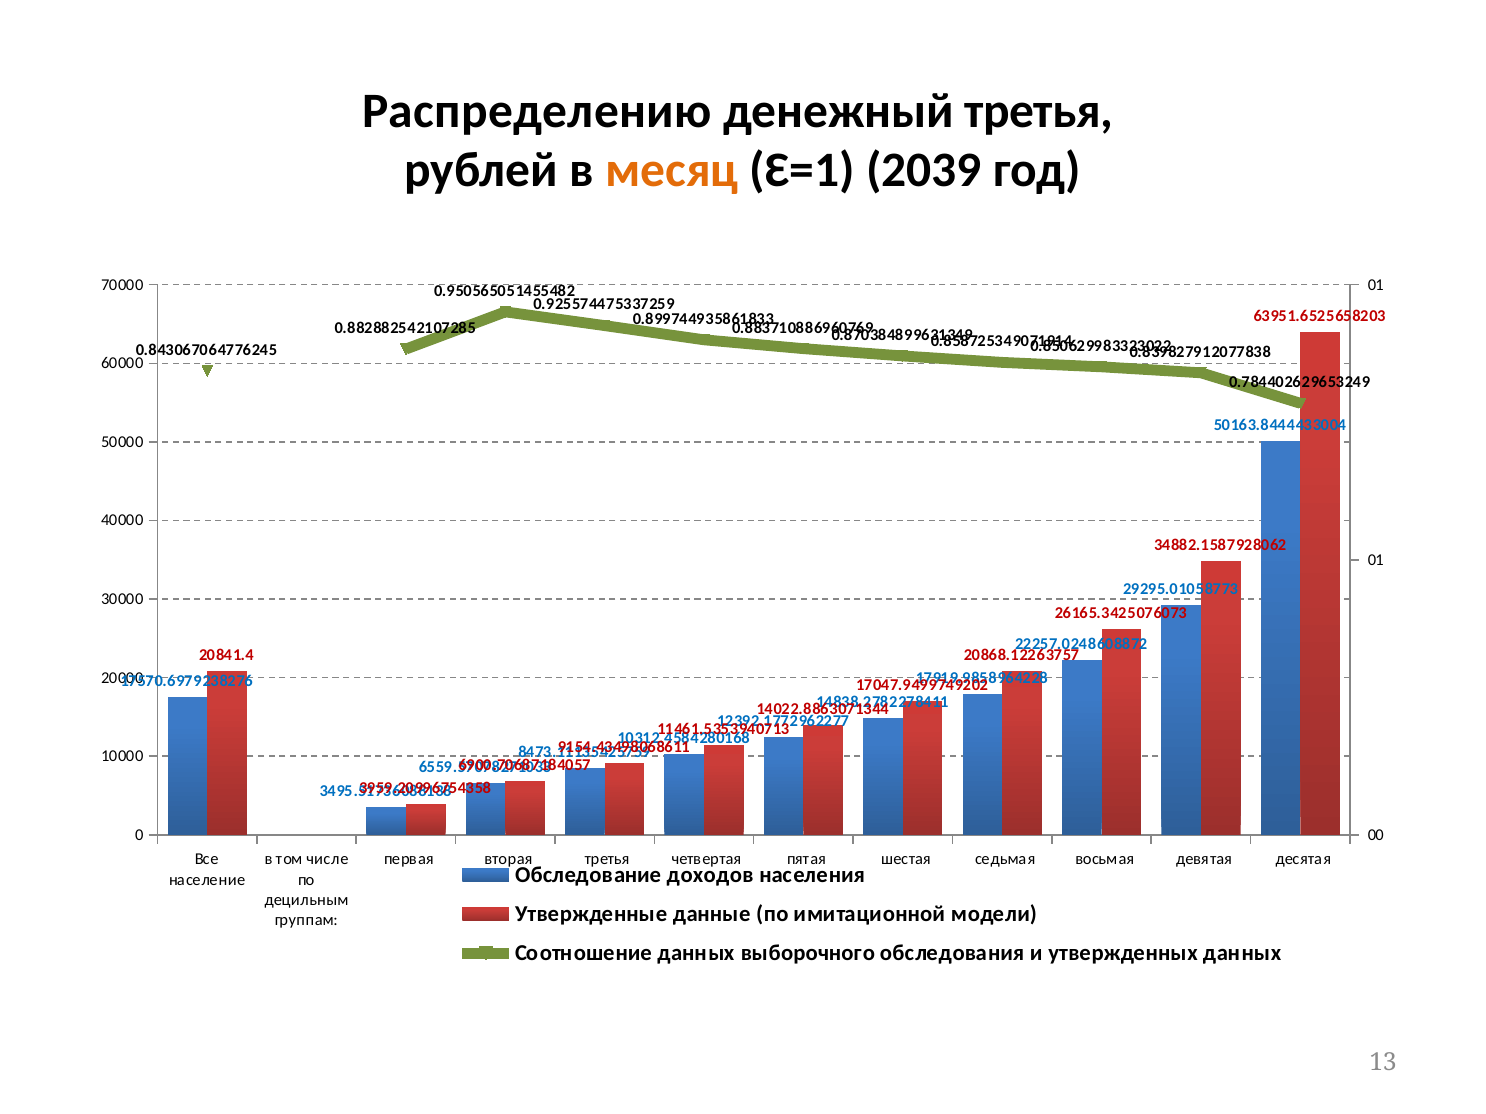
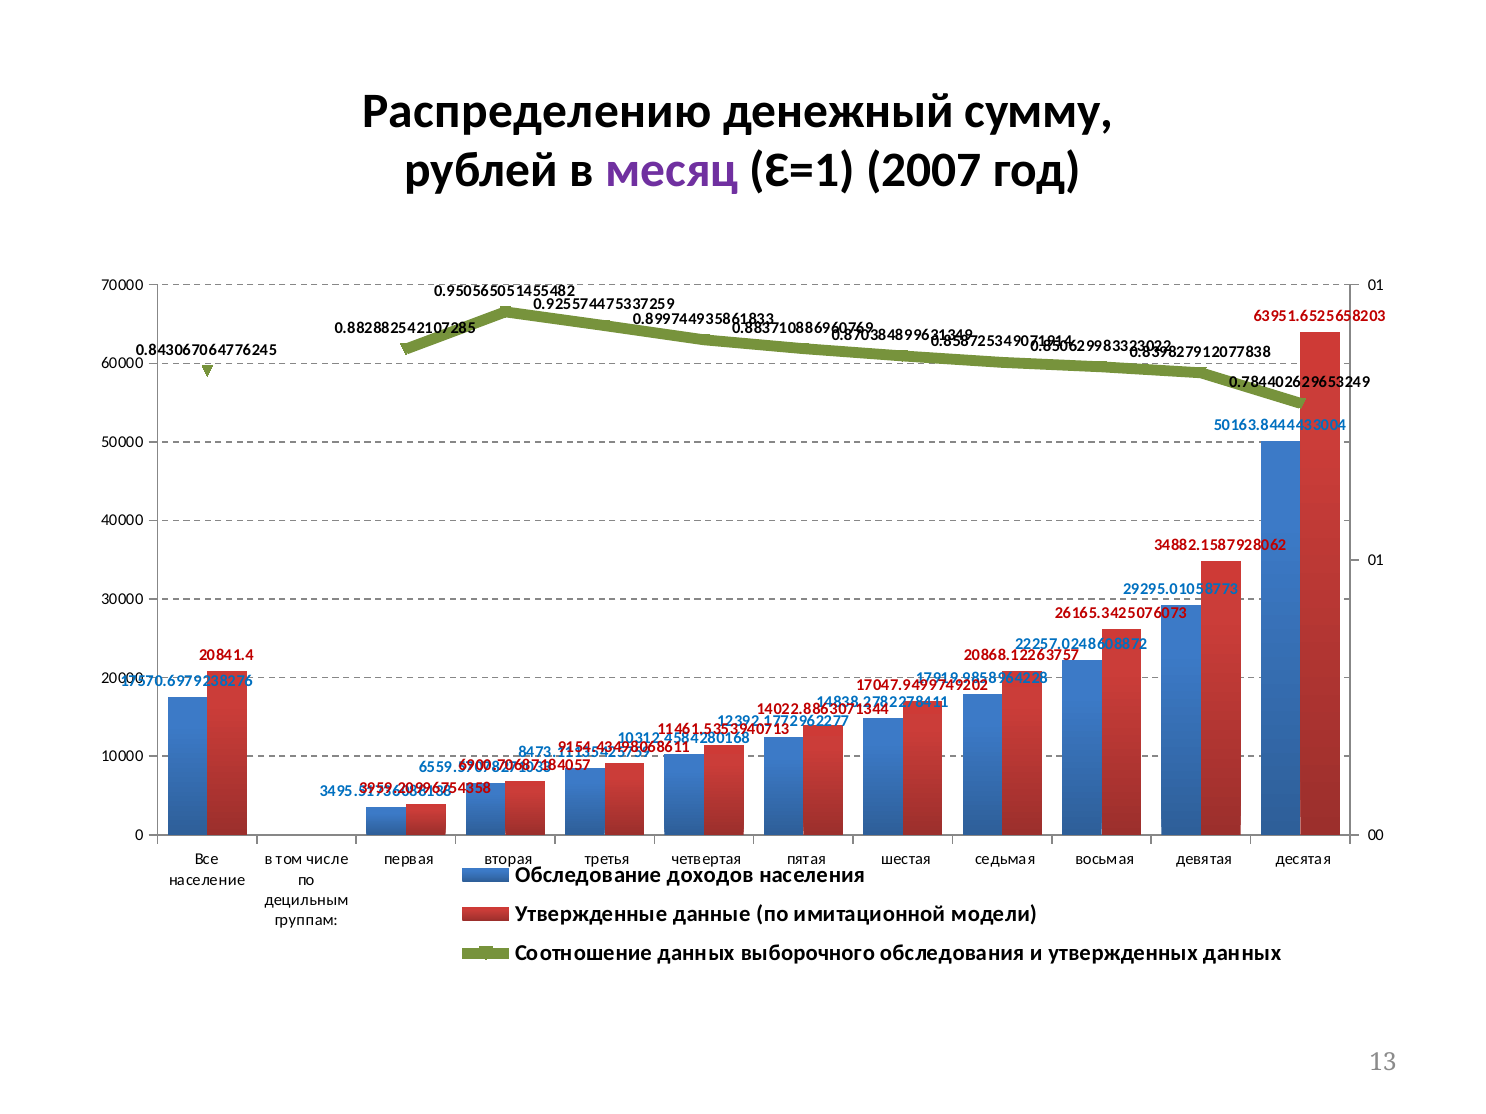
денежный третья: третья -> сумму (1039, 111)
месяц colour: orange -> purple (672, 171)
2039: 2039 -> 2007 (924, 171)
